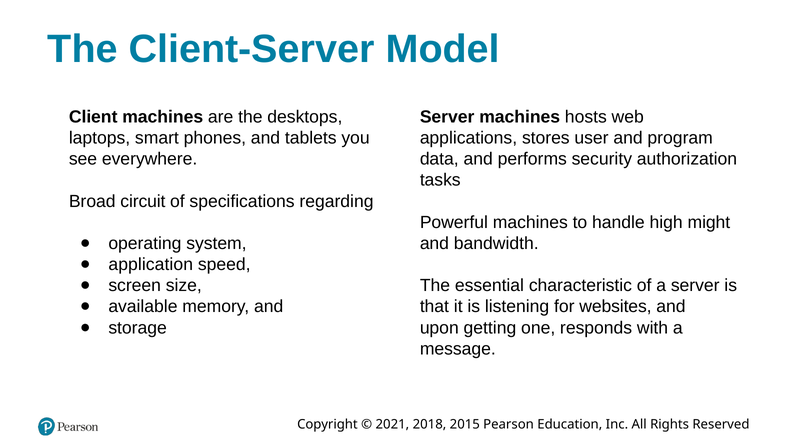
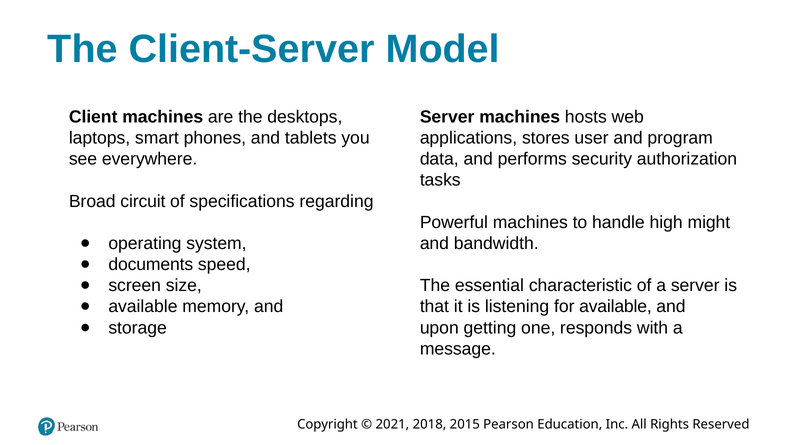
application: application -> documents (151, 264)
for websites: websites -> available (615, 307)
